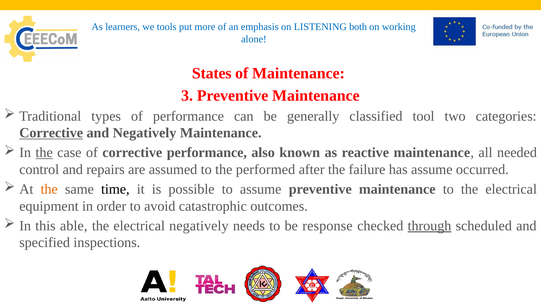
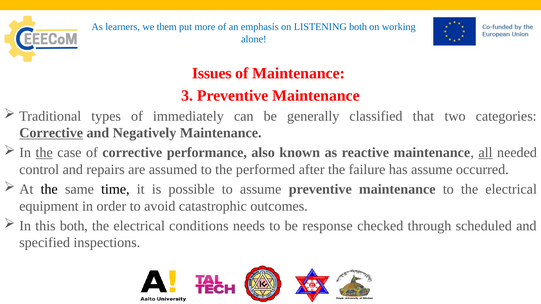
tools: tools -> them (167, 27)
States: States -> Issues (212, 73)
of performance: performance -> immediately (188, 116)
tool: tool -> that (423, 116)
all underline: none -> present (486, 153)
the colour: orange -> black (49, 189)
this able: able -> both (74, 226)
electrical negatively: negatively -> conditions (199, 226)
through underline: present -> none (429, 226)
